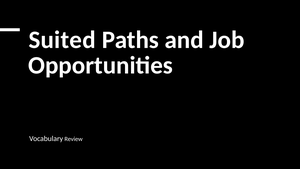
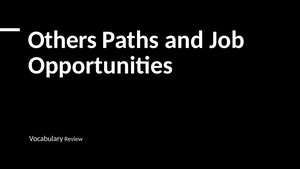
Suited: Suited -> Others (62, 40)
